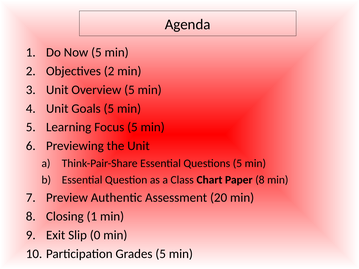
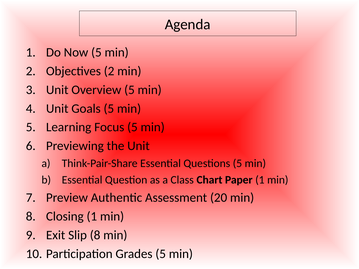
Paper 8: 8 -> 1 (260, 180)
Slip 0: 0 -> 8 (95, 235)
